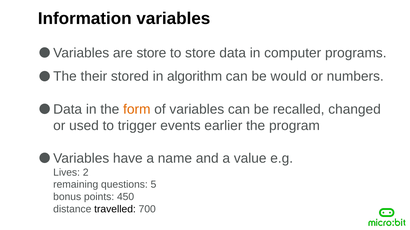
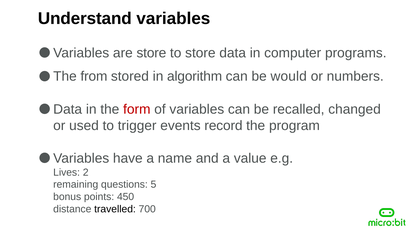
Information: Information -> Understand (85, 18)
their: their -> from (94, 77)
form colour: orange -> red (137, 109)
earlier: earlier -> record (223, 126)
